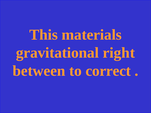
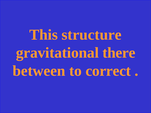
materials: materials -> structure (92, 35)
right: right -> there (119, 53)
